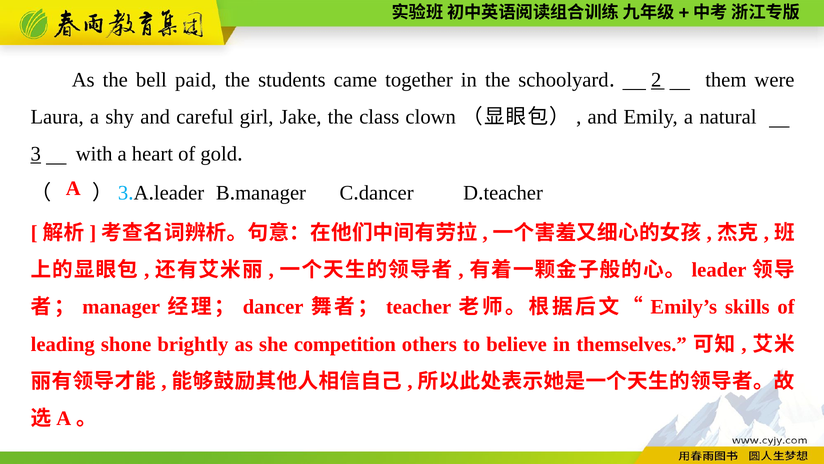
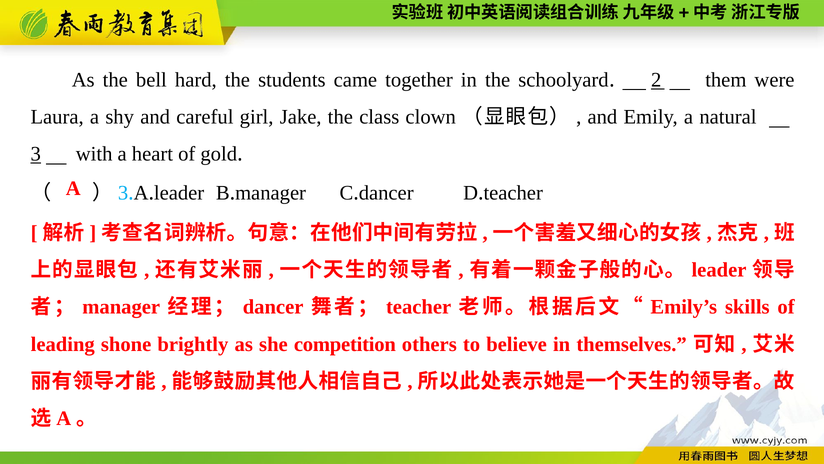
paid: paid -> hard (196, 80)
